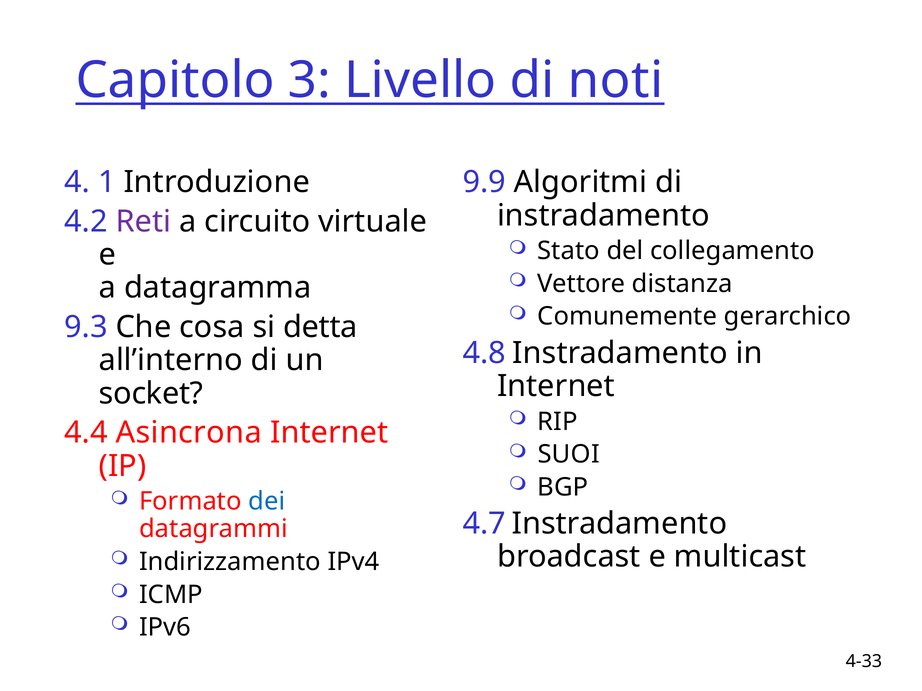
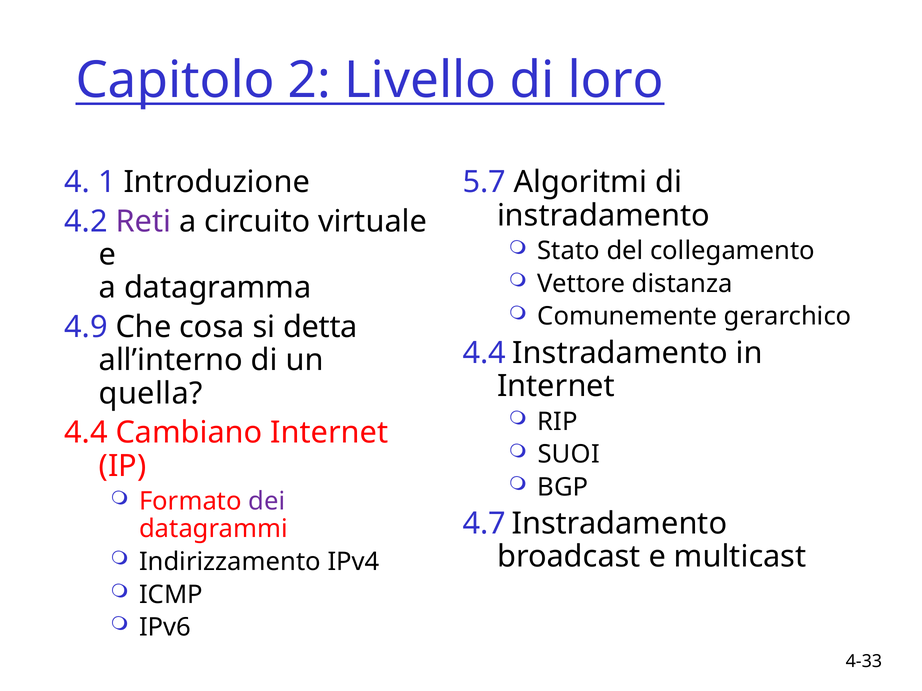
3: 3 -> 2 (309, 80)
noti: noti -> loro (616, 80)
9.9: 9.9 -> 5.7 (484, 182)
9.3: 9.3 -> 4.9 (86, 327)
4.8: 4.8 -> 4.4 (484, 353)
socket: socket -> quella (151, 394)
Asincrona: Asincrona -> Cambiano (189, 433)
dei colour: blue -> purple (267, 502)
